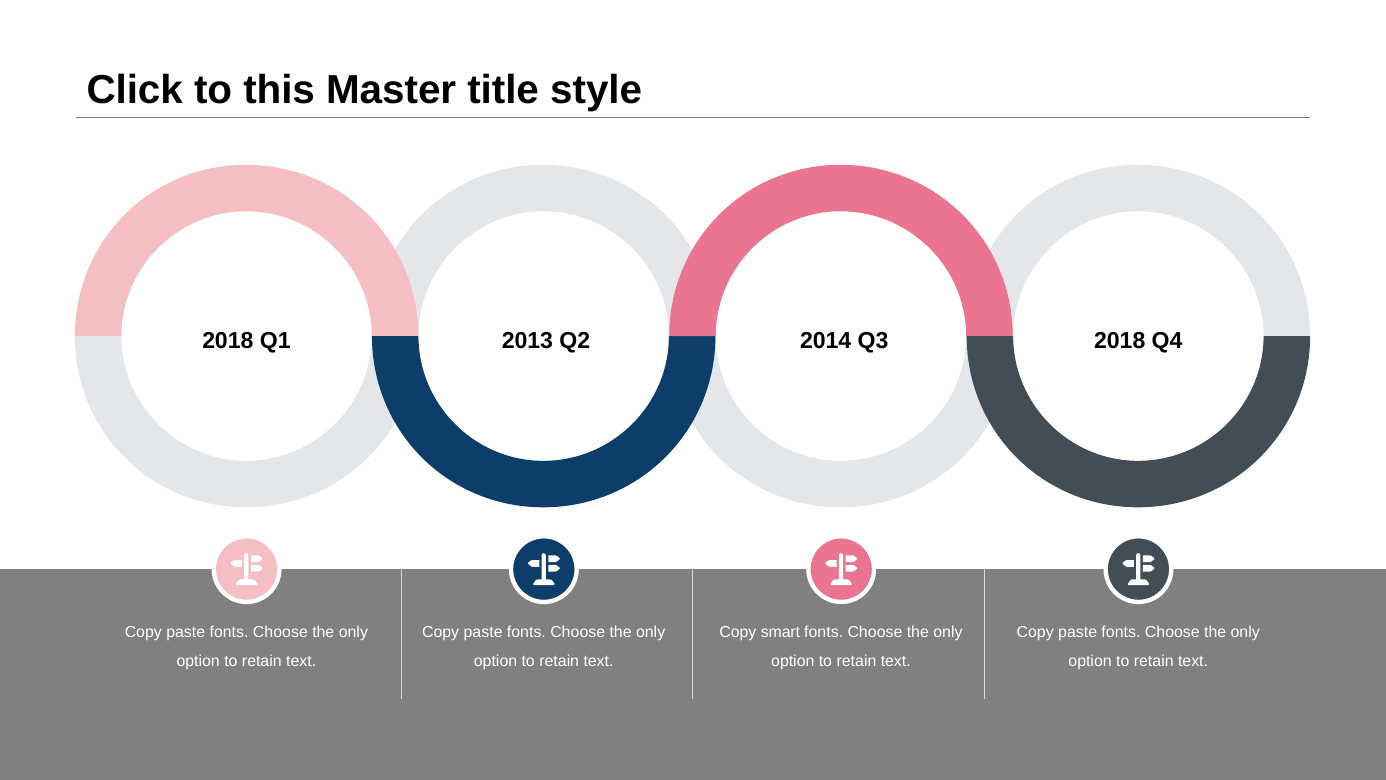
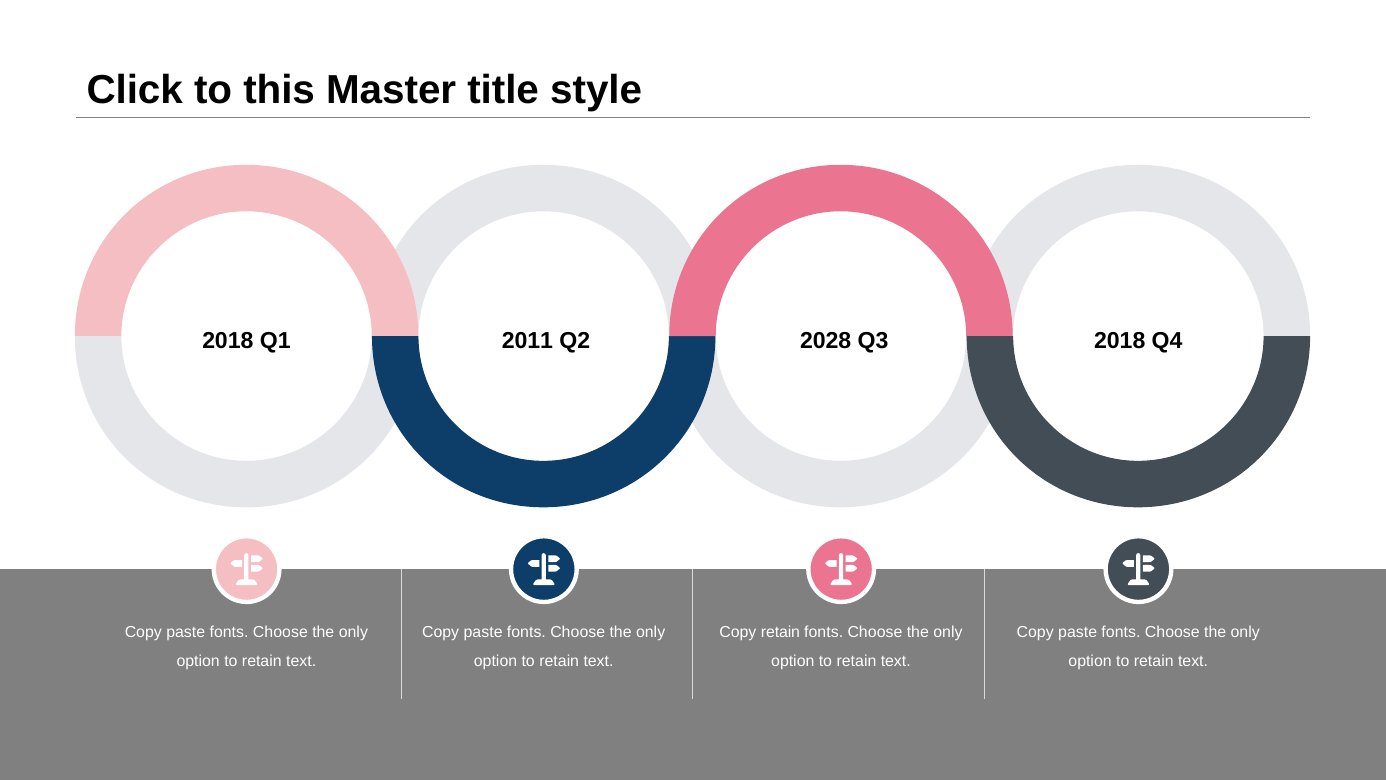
2013: 2013 -> 2011 (527, 341)
2014: 2014 -> 2028 (826, 340)
Copy smart: smart -> retain (780, 632)
